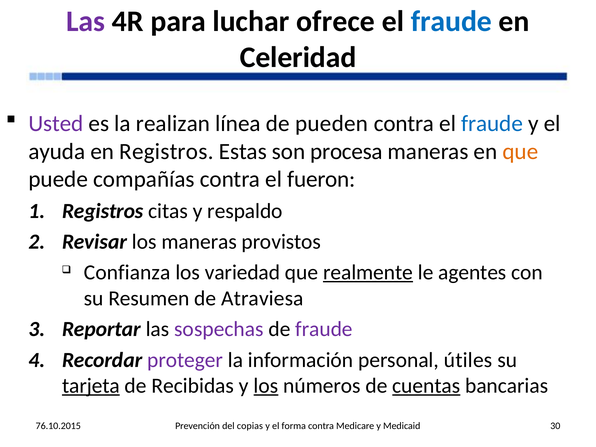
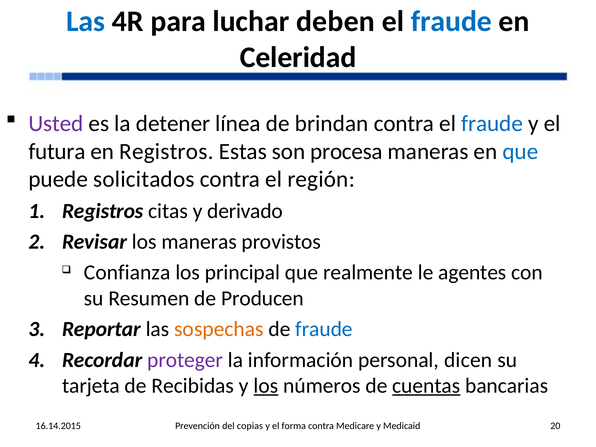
Las colour: purple -> blue (86, 21)
ofrece: ofrece -> deben (335, 21)
realizan: realizan -> detener (173, 124)
pueden: pueden -> brindan (332, 124)
ayuda: ayuda -> futura (57, 151)
que colour: orange -> blue (520, 151)
compañías: compañías -> solicitados (144, 179)
fueron: fueron -> región (321, 179)
respaldo: respaldo -> derivado (245, 211)
variedad: variedad -> principal (242, 273)
realmente underline: present -> none (368, 273)
Atraviesa: Atraviesa -> Producen (263, 298)
sospechas colour: purple -> orange (219, 329)
fraude colour: purple -> blue (324, 329)
útiles: útiles -> dicen (468, 360)
tarjeta underline: present -> none (91, 386)
76.10.2015: 76.10.2015 -> 16.14.2015 (58, 426)
30: 30 -> 20 (555, 426)
